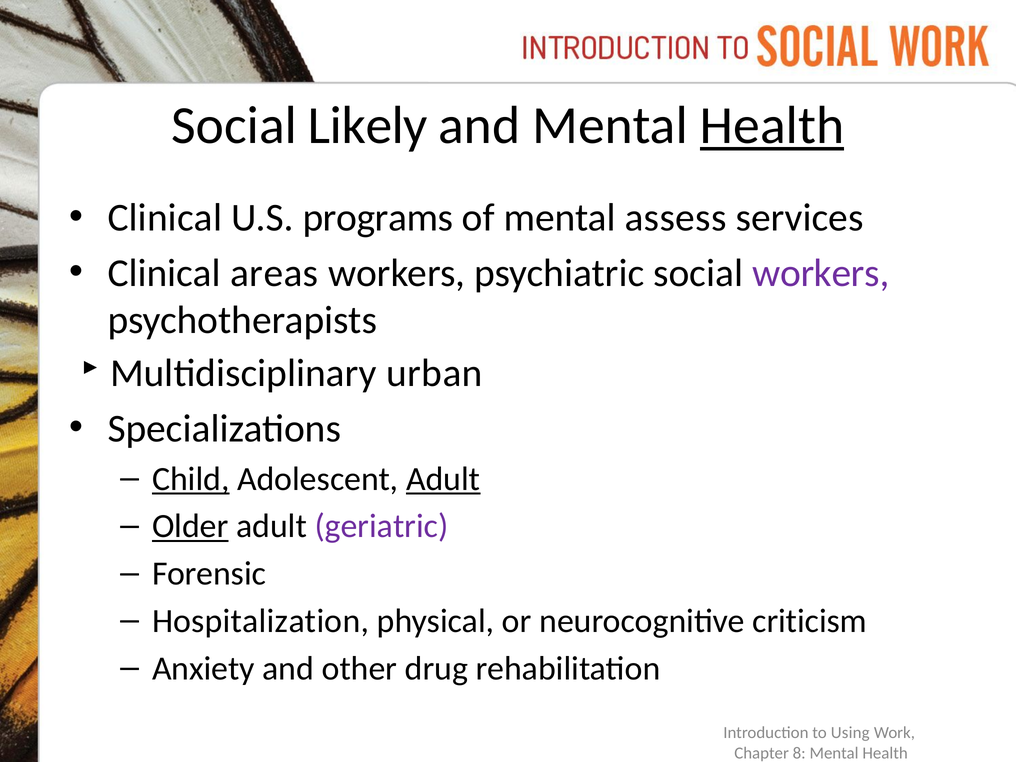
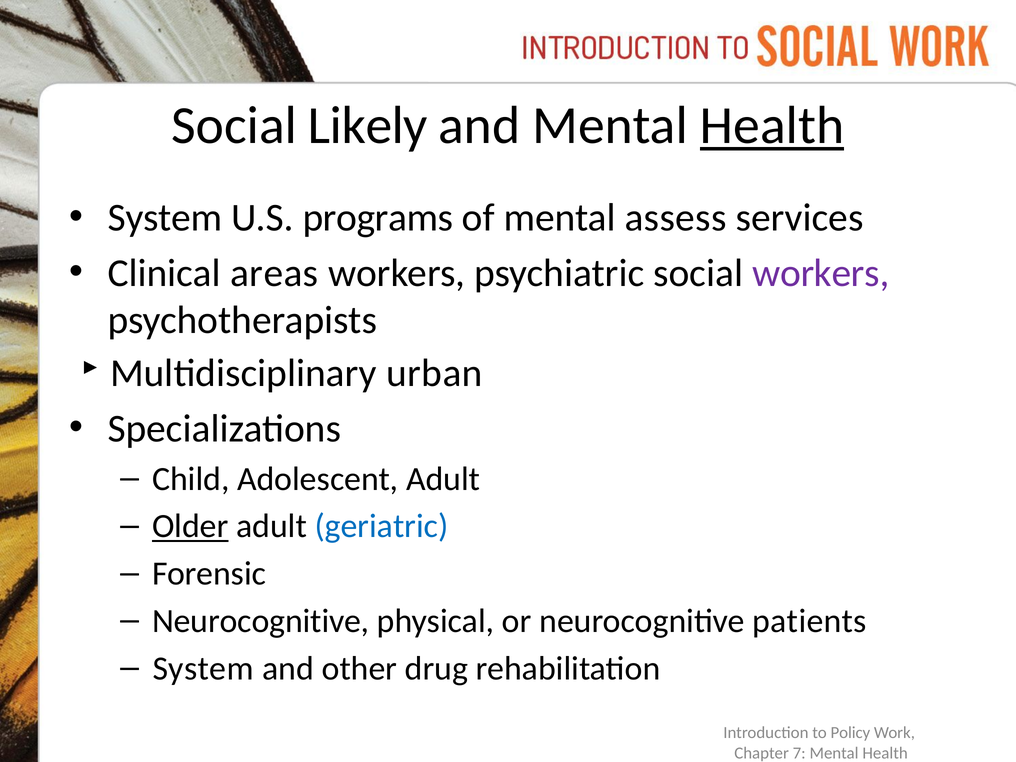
Clinical: Clinical -> System (165, 218)
Child underline: present -> none (191, 479)
Adult underline: present -> none (443, 479)
geriatric colour: purple -> blue (382, 526)
Hospitalization: Hospitalization -> Neurocognitive (261, 621)
criticism: criticism -> patients (809, 621)
Anxiety: Anxiety -> System (203, 668)
Using: Using -> Policy (850, 733)
8: 8 -> 7 (799, 753)
